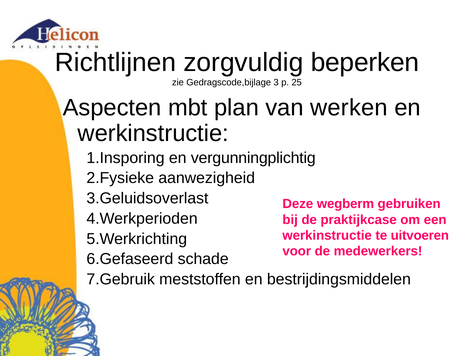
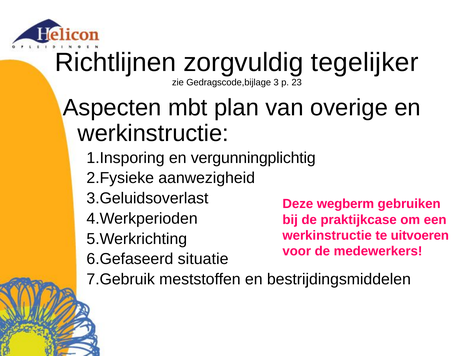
beperken: beperken -> tegelijker (365, 62)
25: 25 -> 23 (297, 82)
werken: werken -> overige (349, 107)
schade: schade -> situatie (203, 259)
